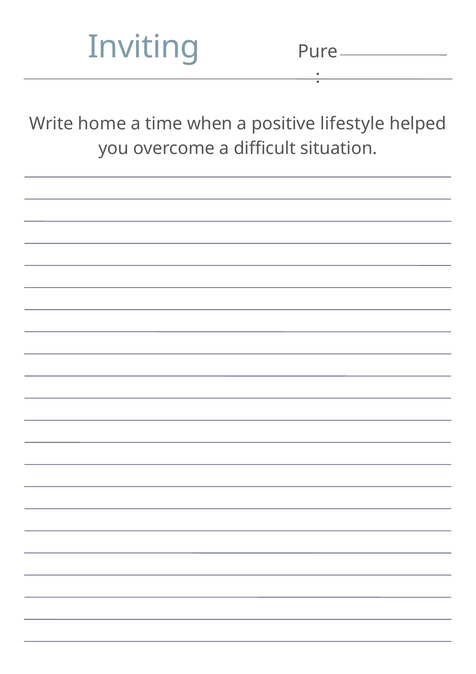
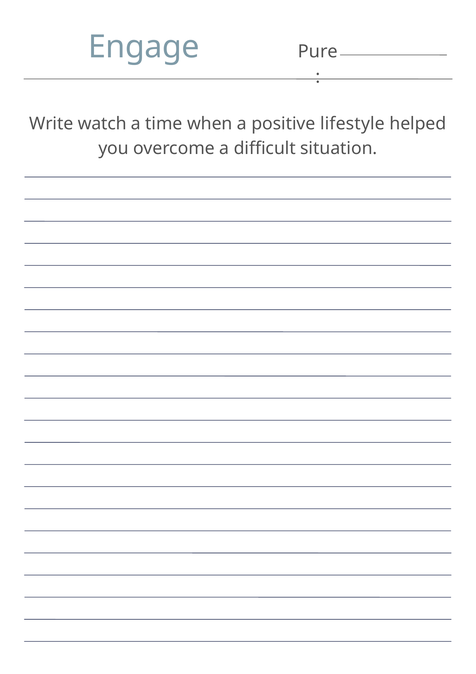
Inviting: Inviting -> Engage (144, 47)
home: home -> watch (102, 123)
